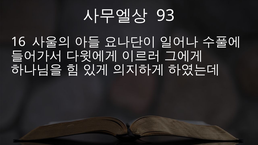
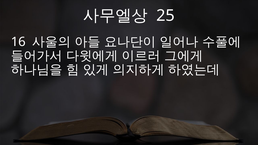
93: 93 -> 25 (166, 16)
